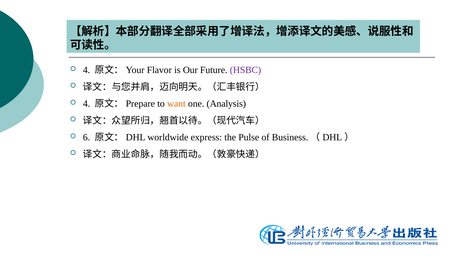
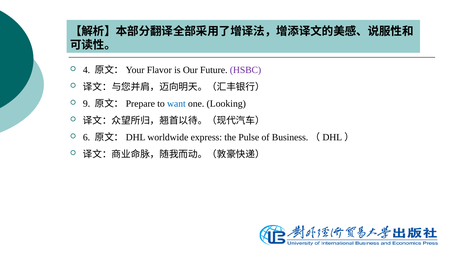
4: 4 -> 9 (87, 104)
want colour: orange -> blue (176, 104)
Analysis: Analysis -> Looking (226, 104)
